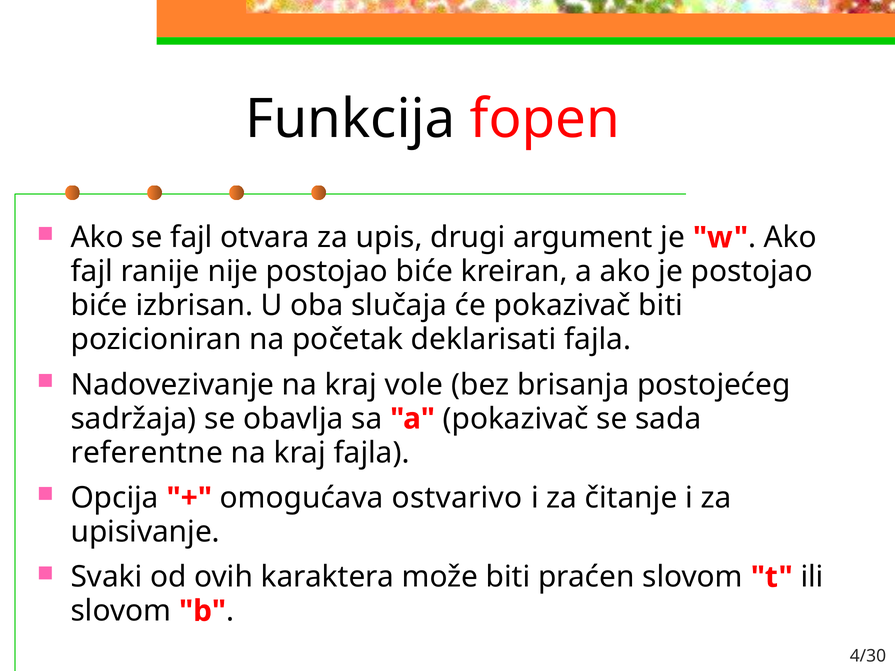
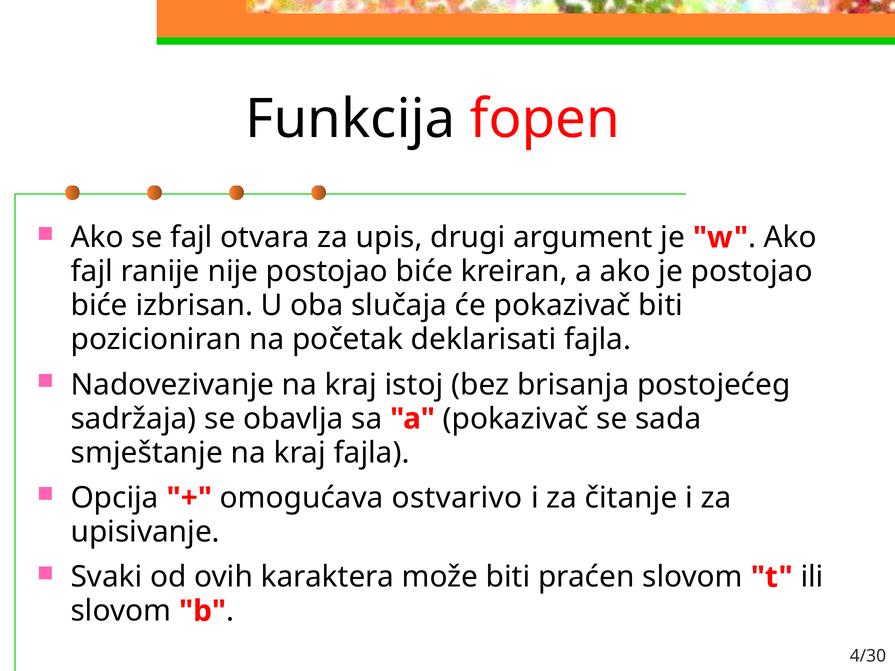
vole: vole -> istoj (414, 385)
referentne: referentne -> smještanje (147, 453)
